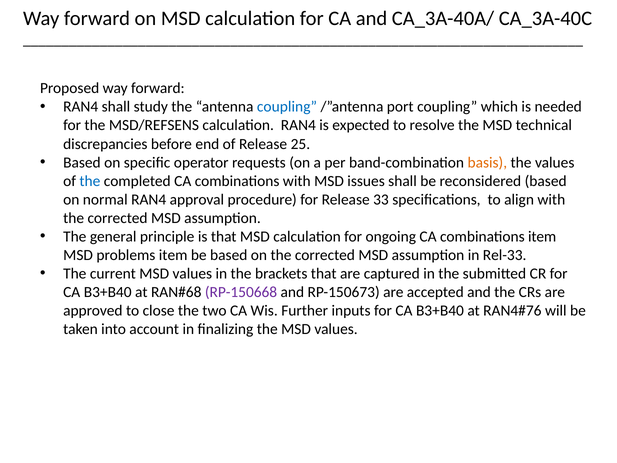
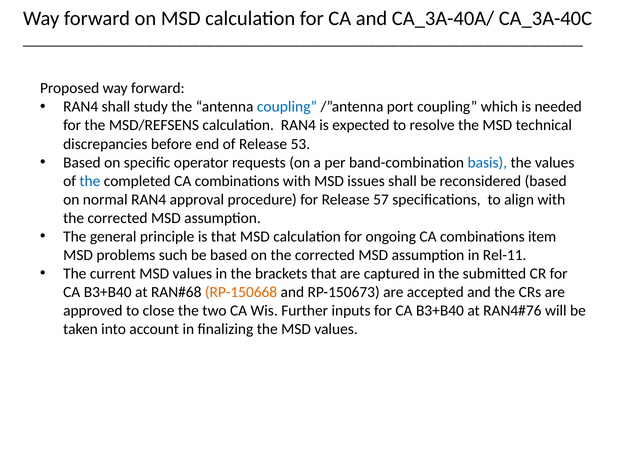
25: 25 -> 53 (300, 144)
basis colour: orange -> blue (487, 162)
33: 33 -> 57 (381, 199)
problems item: item -> such (173, 255)
Rel-33: Rel-33 -> Rel-11 (505, 255)
RP-150668 colour: purple -> orange (241, 292)
